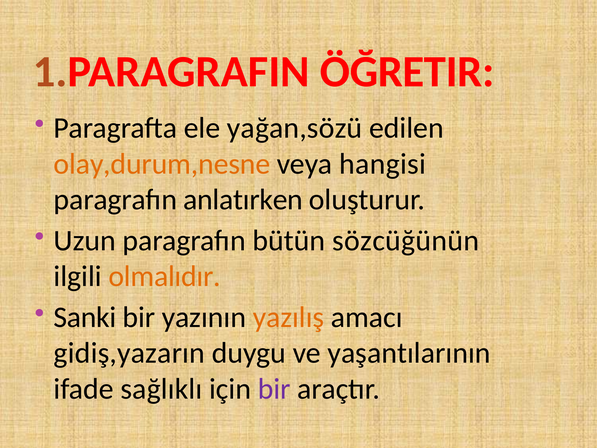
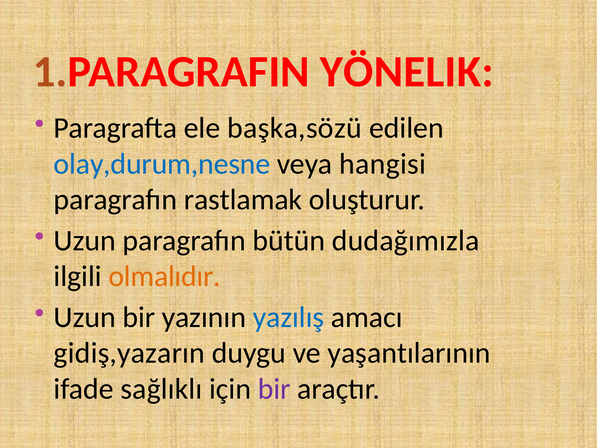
ÖĞRETIR: ÖĞRETIR -> YÖNELIK (407, 72)
yağan,sözü: yağan,sözü -> başka,sözü (295, 128)
olay,durum,nesne colour: orange -> blue (162, 164)
anlatırken: anlatırken -> rastlamak (243, 200)
sözcüğünün: sözcüğünün -> dudağımızla (406, 240)
Sanki: Sanki -> Uzun (85, 317)
yazılış colour: orange -> blue (288, 317)
